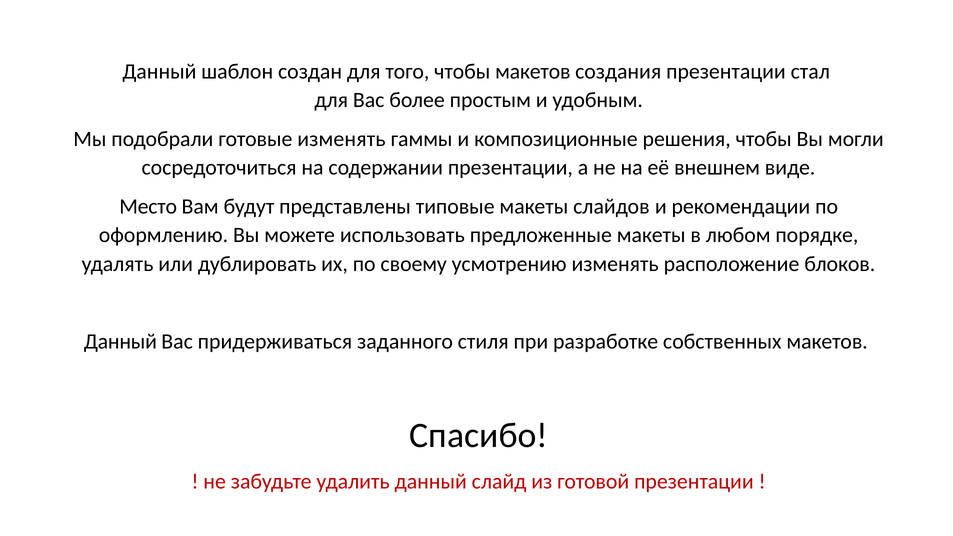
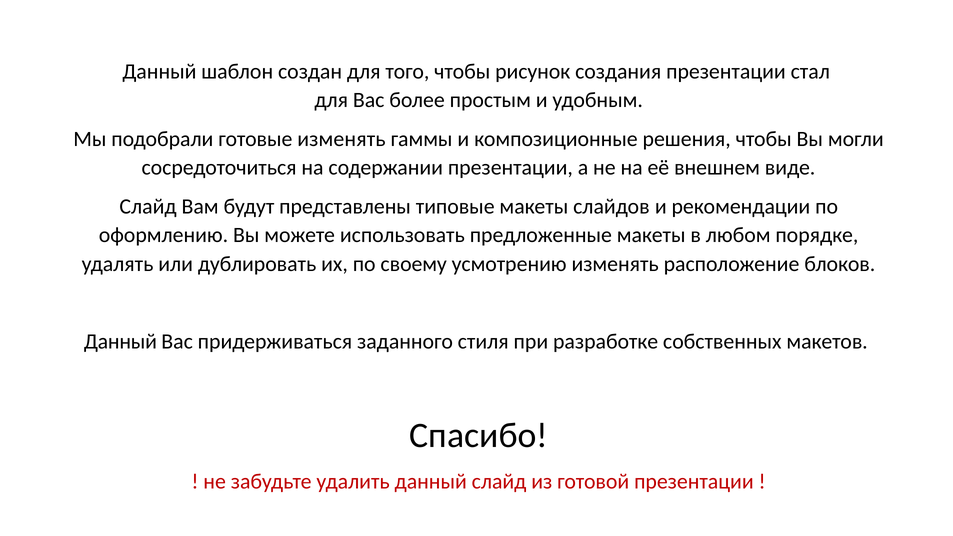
чтобы макетов: макетов -> рисунок (533, 71)
Место: Место -> Слайд (148, 206)
